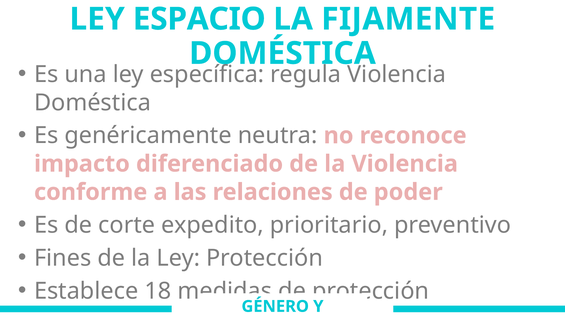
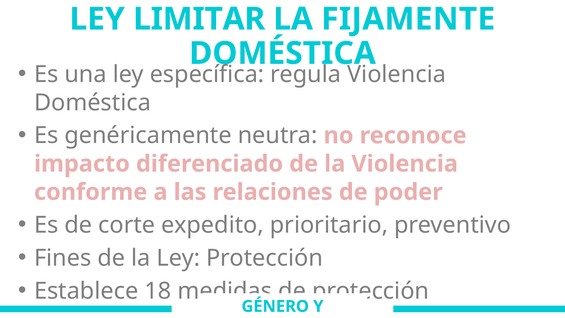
ESPACIO: ESPACIO -> LIMITAR (199, 19)
